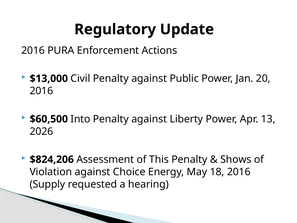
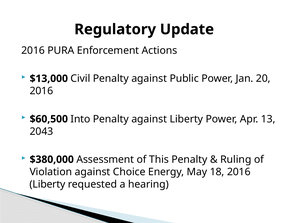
2026: 2026 -> 2043 (41, 131)
$824,206: $824,206 -> $380,000 (52, 159)
Shows: Shows -> Ruling (236, 159)
Supply: Supply -> Liberty (47, 184)
